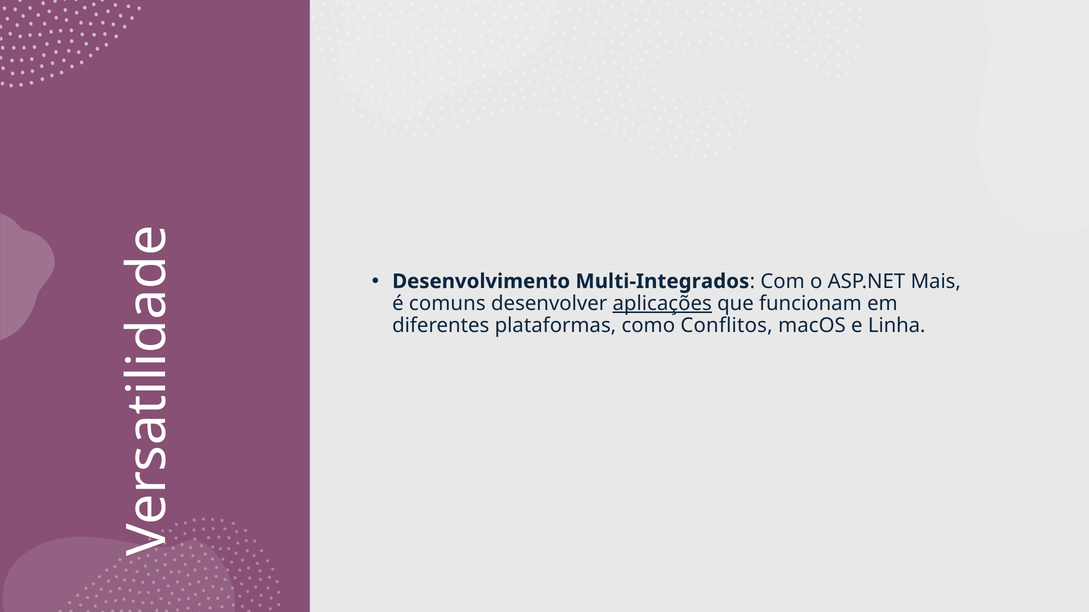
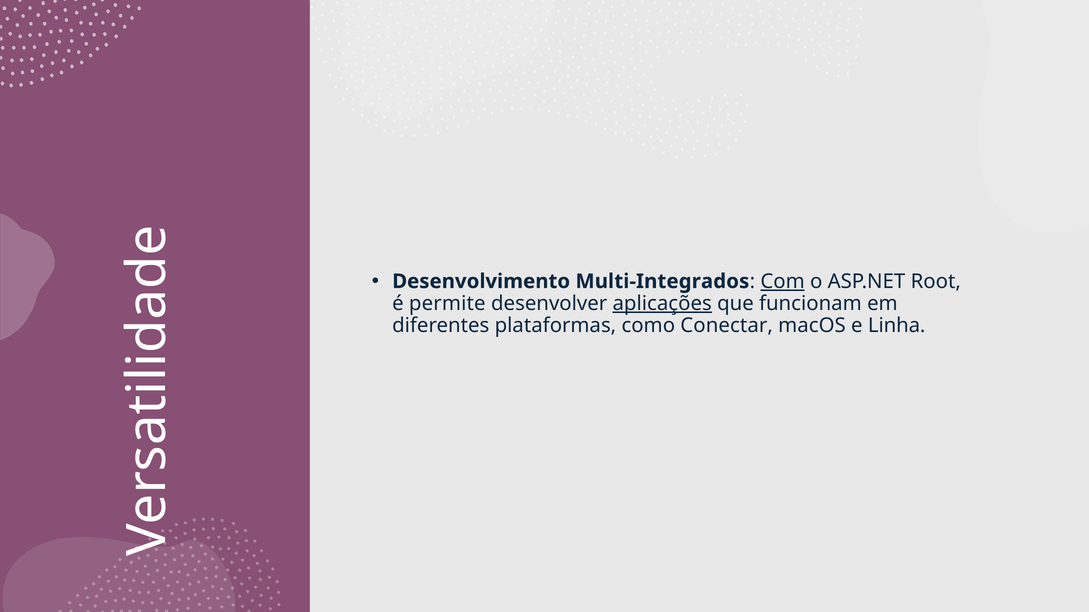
Com underline: none -> present (783, 282)
Mais: Mais -> Root (936, 282)
comuns: comuns -> permite (447, 304)
Conflitos: Conflitos -> Conectar (727, 326)
